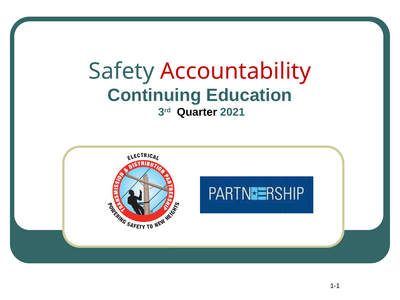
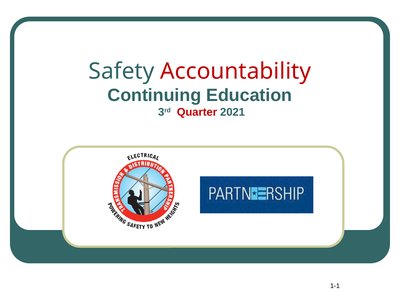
Quarter colour: black -> red (197, 112)
